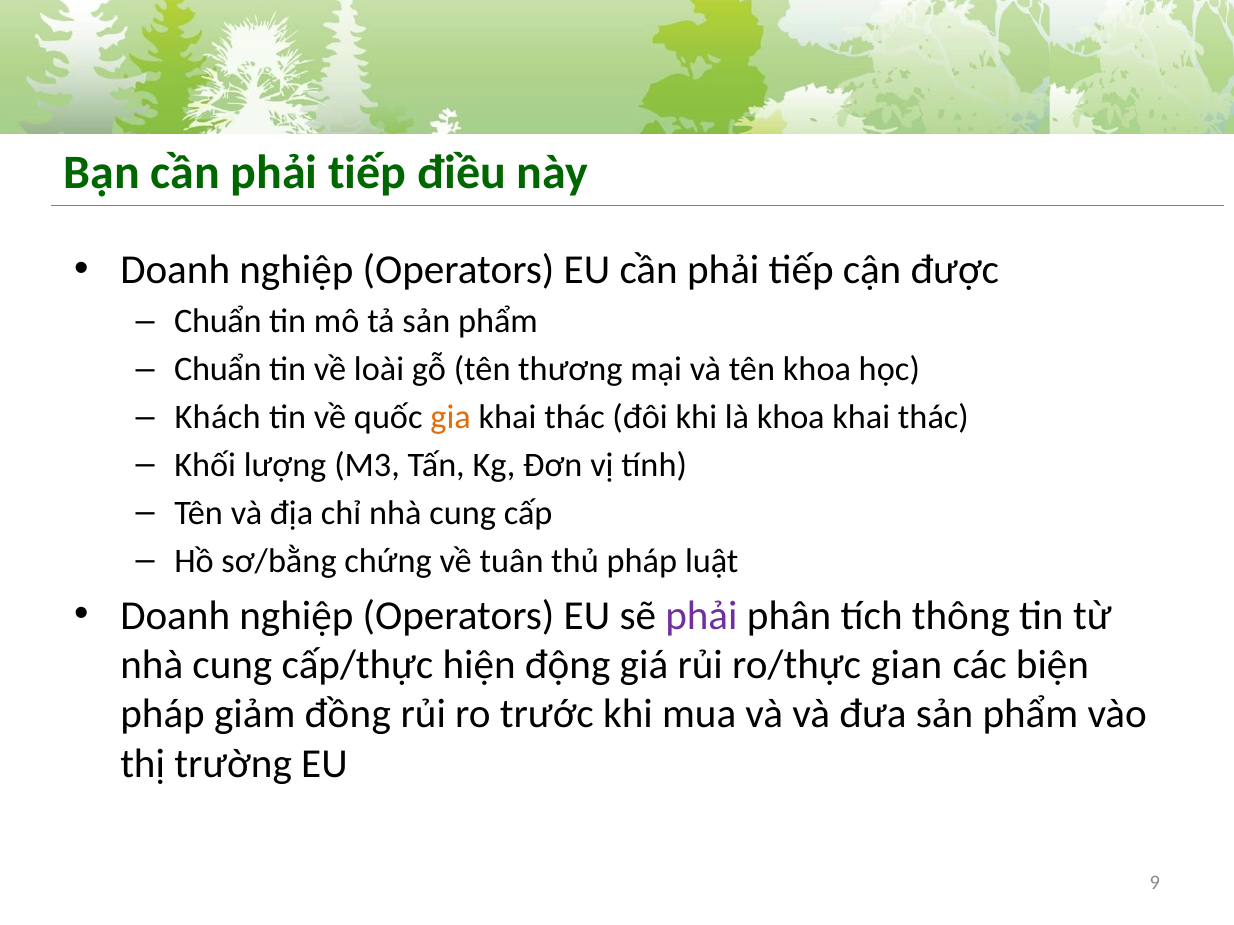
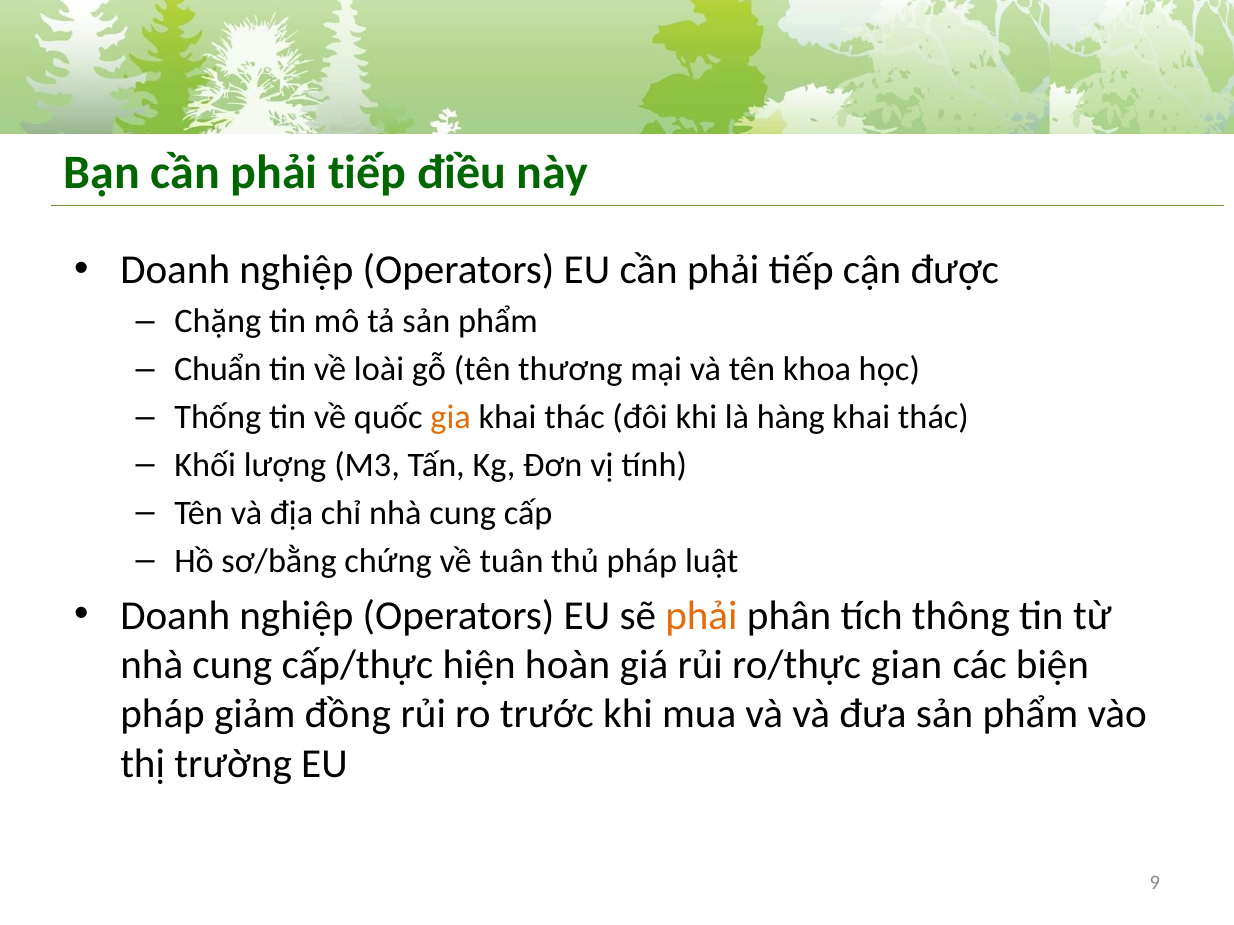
Chuẩn: Chuẩn -> Chặng (218, 322)
Khách: Khách -> Thống (218, 418)
là khoa: khoa -> hàng (791, 418)
phải colour: purple -> orange (701, 616)
động: động -> hoàn (568, 665)
